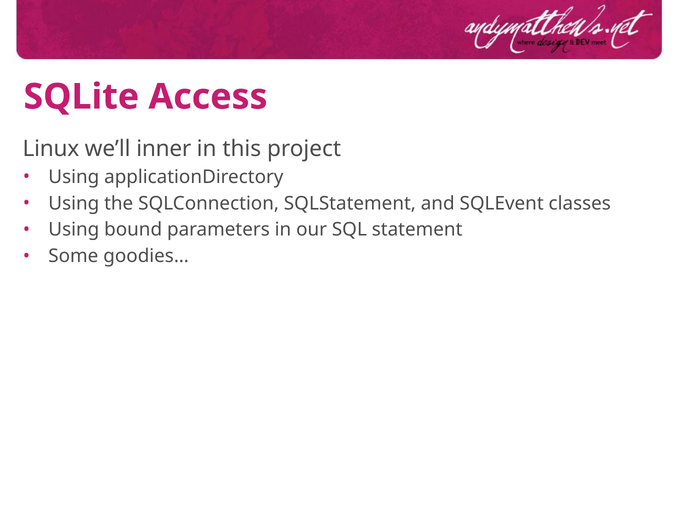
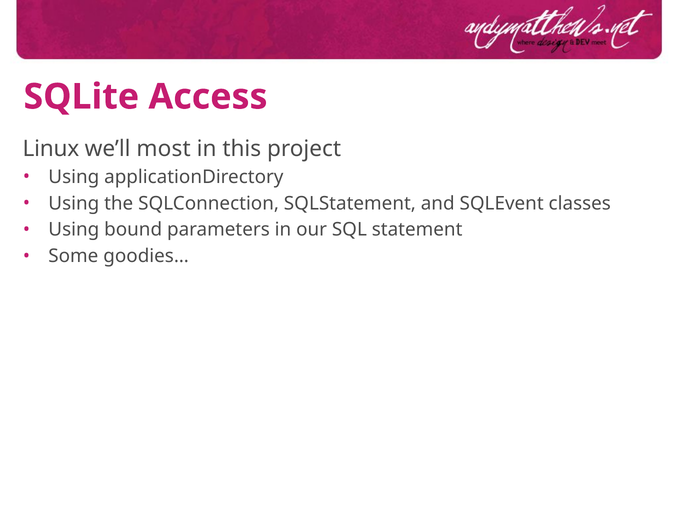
inner: inner -> most (164, 148)
